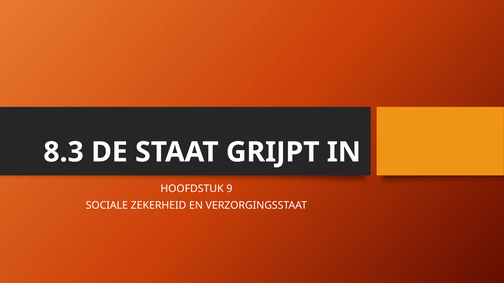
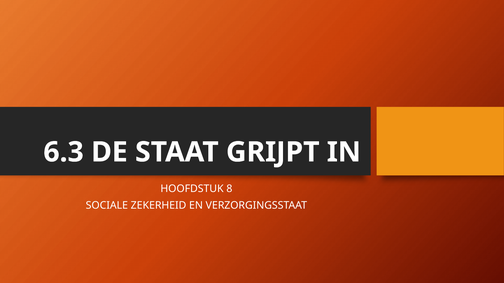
8.3: 8.3 -> 6.3 (64, 152)
9: 9 -> 8 (229, 189)
